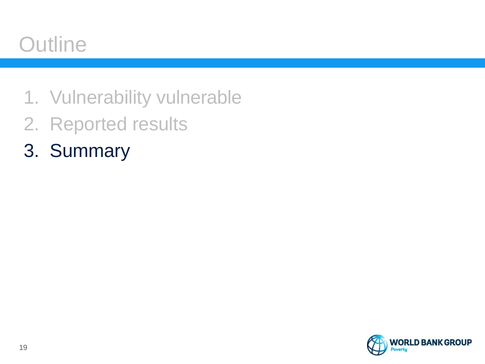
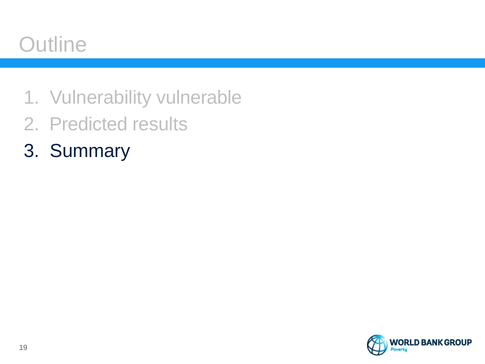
Reported: Reported -> Predicted (89, 124)
